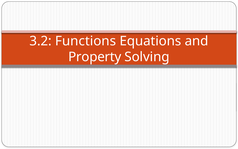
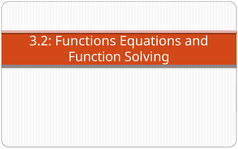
Property: Property -> Function (95, 57)
